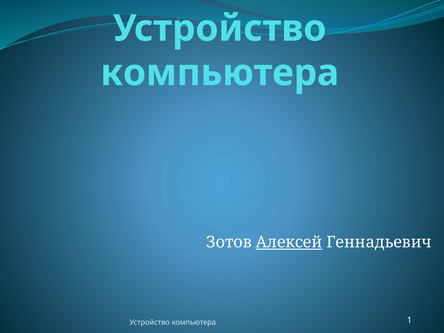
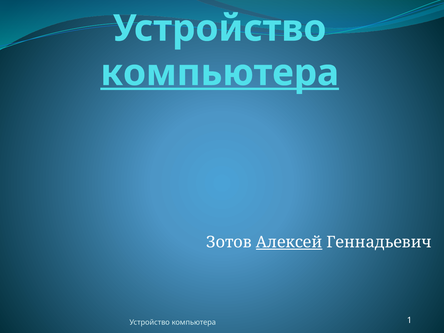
компьютера underline: none -> present (220, 73)
